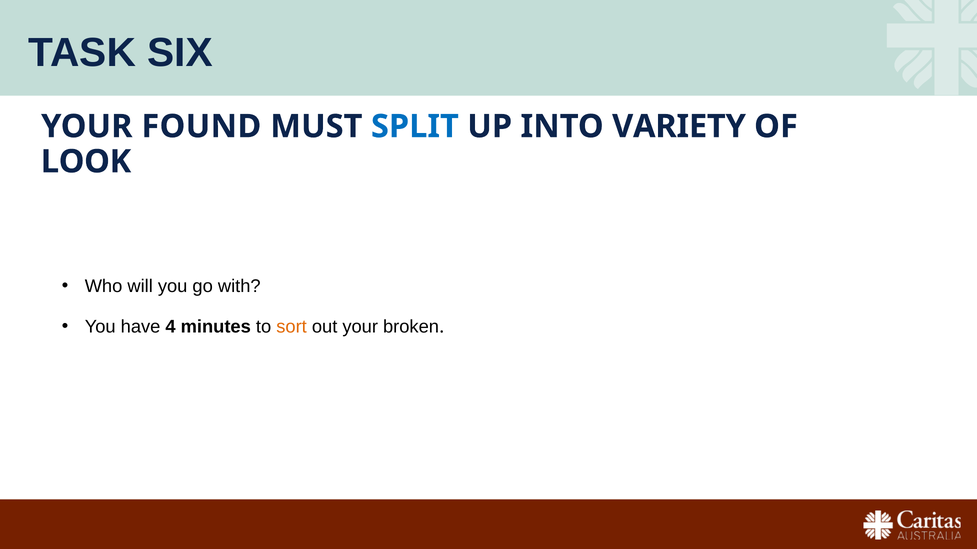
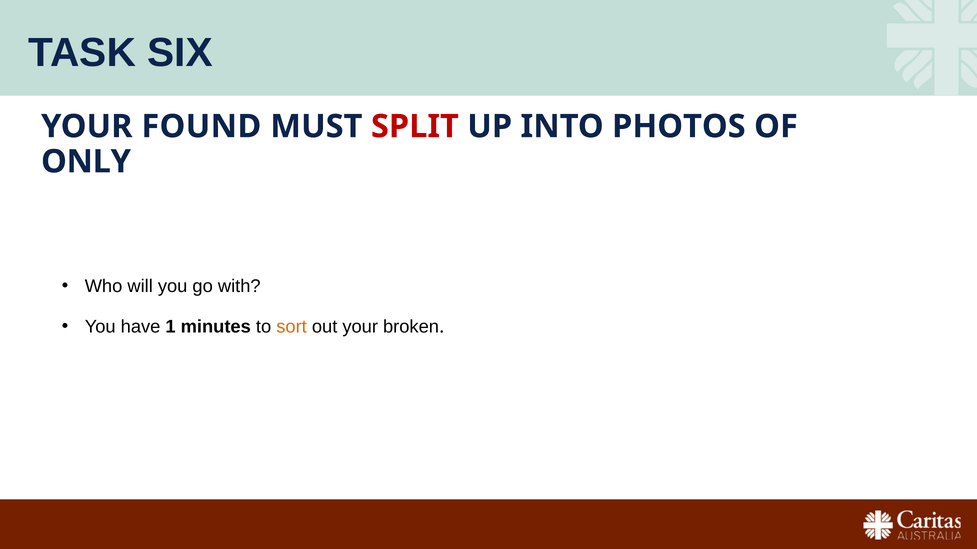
SPLIT colour: blue -> red (415, 127)
VARIETY: VARIETY -> PHOTOS (679, 127)
LOOK: LOOK -> ONLY (86, 162)
4: 4 -> 1 (171, 327)
